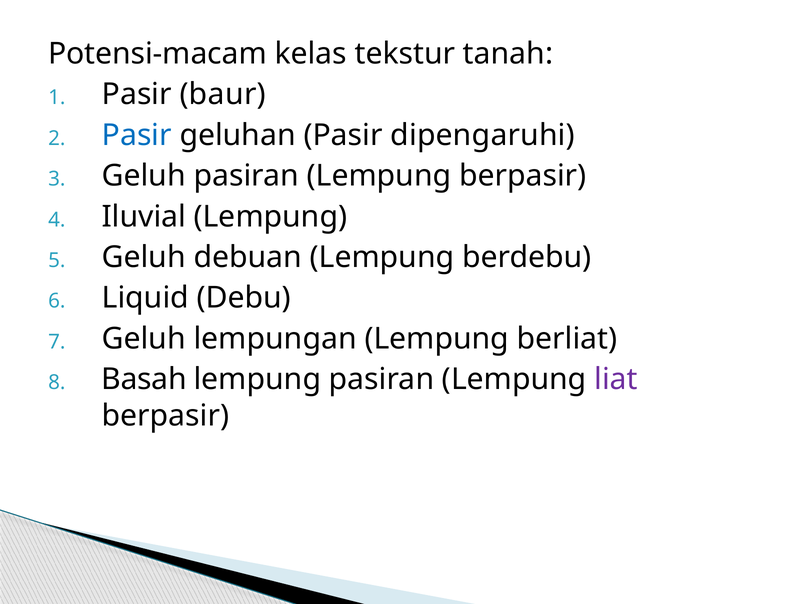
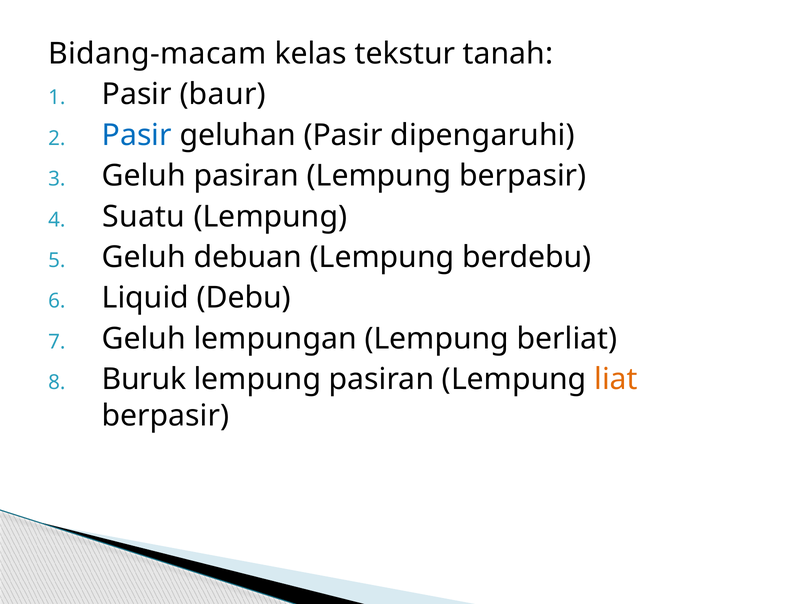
Potensi-macam: Potensi-macam -> Bidang-macam (157, 54)
Iluvial: Iluvial -> Suatu (144, 216)
Basah: Basah -> Buruk (144, 379)
liat colour: purple -> orange (616, 379)
